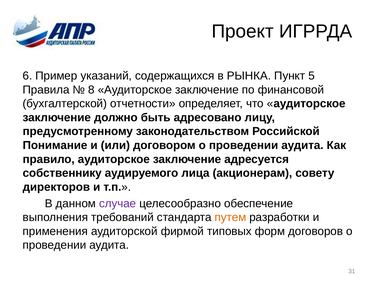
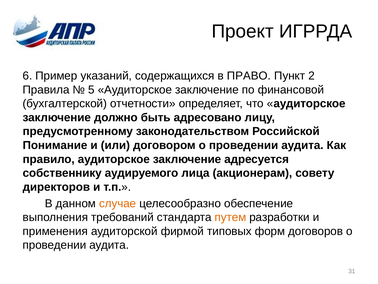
РЫНКА: РЫНКА -> ПРАВО (249, 76)
5: 5 -> 2 (311, 76)
8: 8 -> 5 (91, 90)
случае colour: purple -> orange (118, 203)
